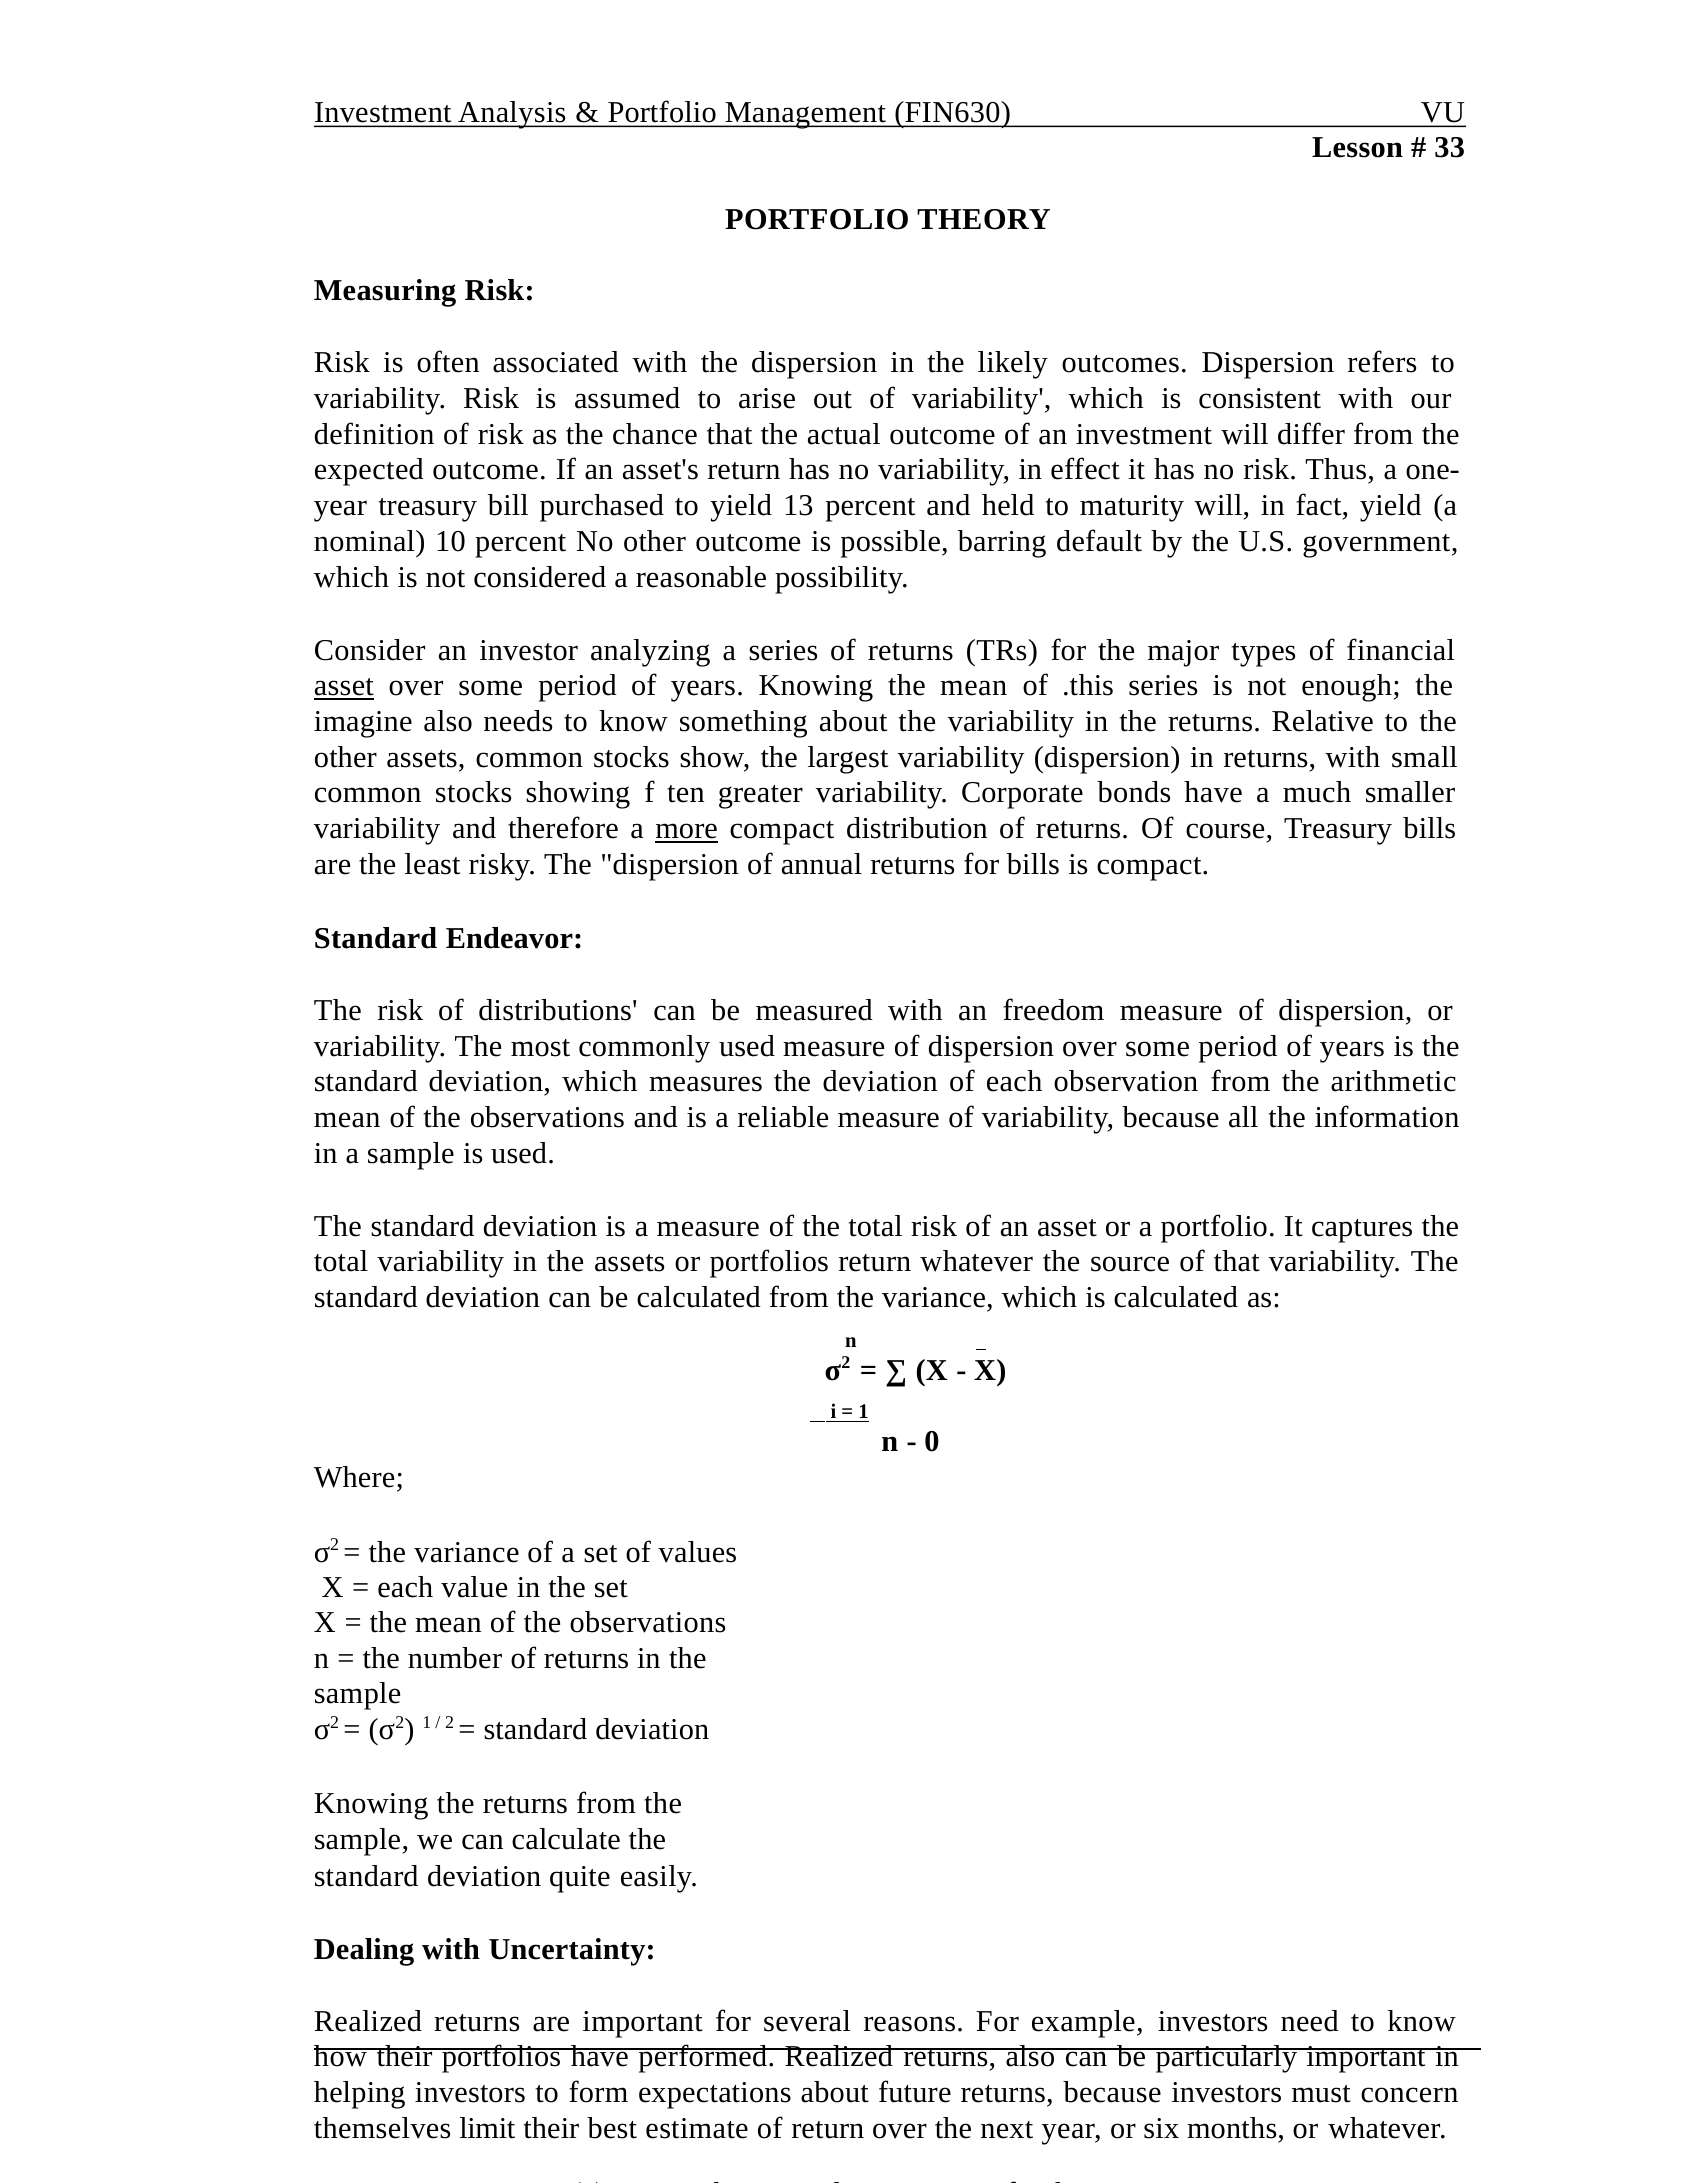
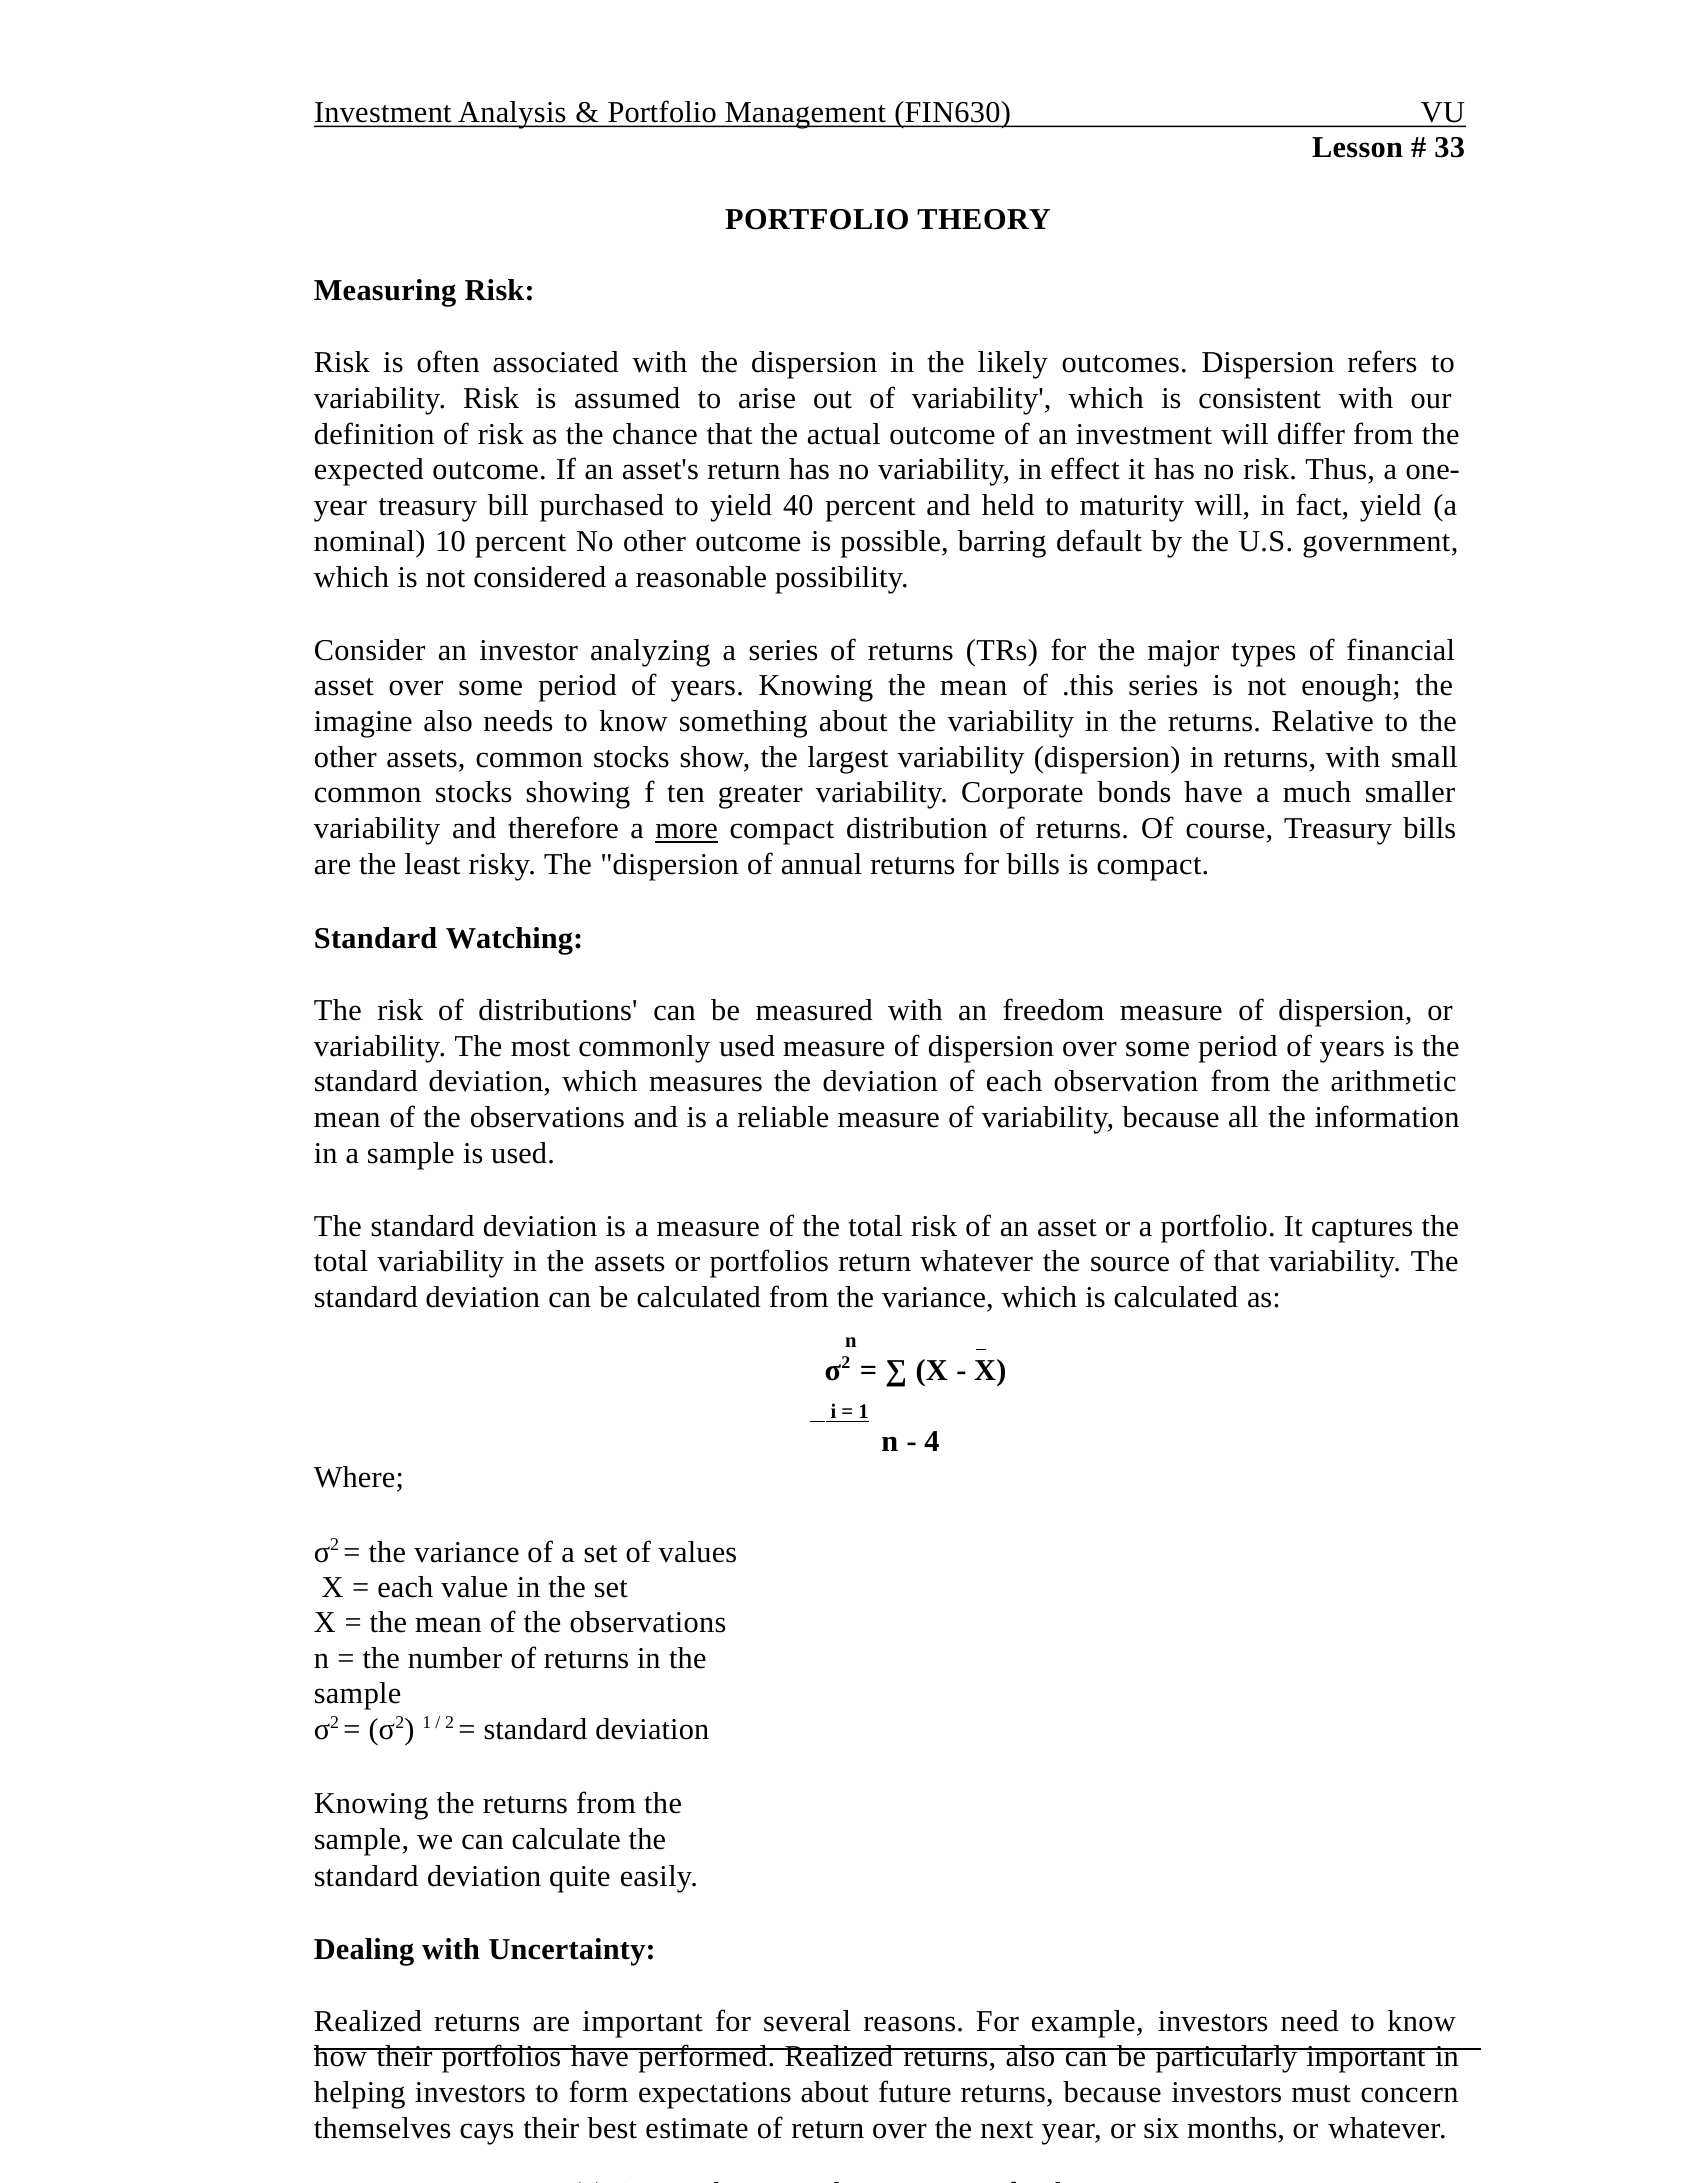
13: 13 -> 40 (798, 506)
asset underline: present -> none (344, 686)
Endeavor: Endeavor -> Watching (515, 939)
0: 0 -> 4 (932, 1442)
limit: limit -> cays (487, 2128)
